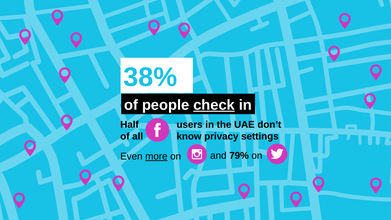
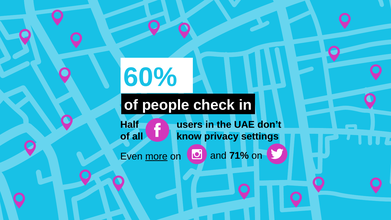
38%: 38% -> 60% (150, 77)
check underline: present -> none (214, 105)
79%: 79% -> 71% (239, 156)
